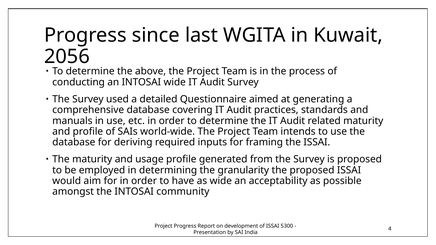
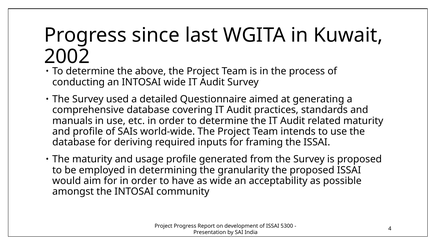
2056: 2056 -> 2002 (67, 57)
